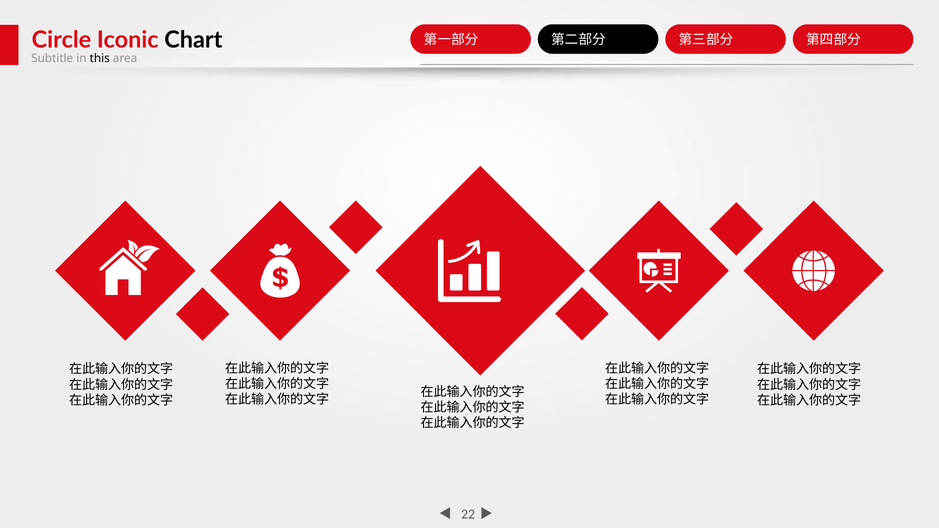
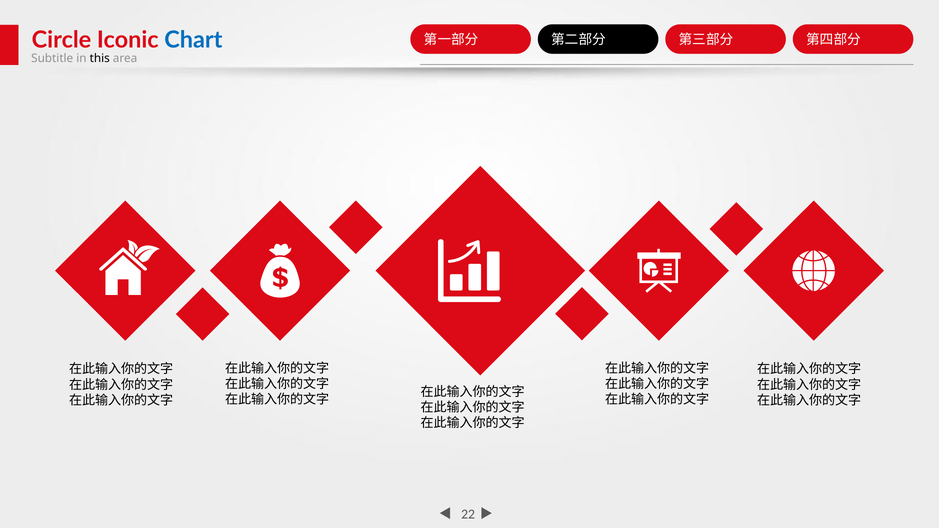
Chart colour: black -> blue (193, 40)
